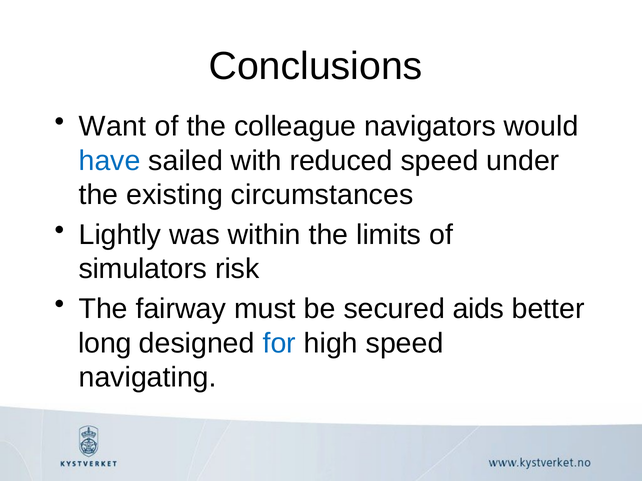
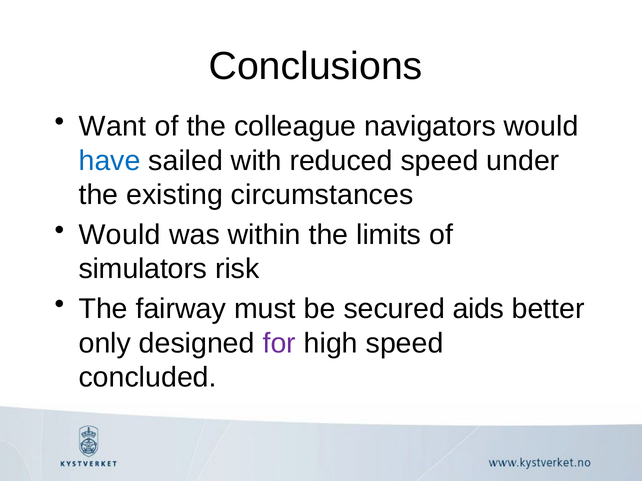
Lightly: Lightly -> Would (120, 235)
long: long -> only (105, 343)
for colour: blue -> purple (279, 343)
navigating: navigating -> concluded (148, 378)
